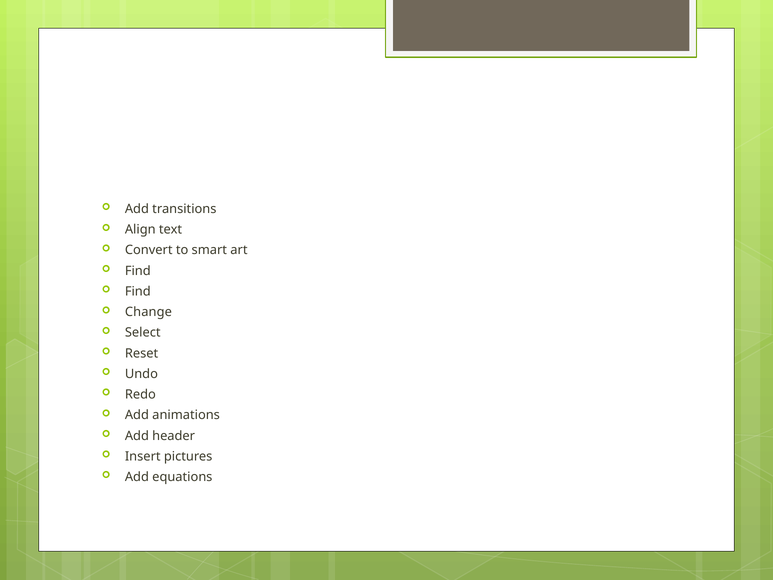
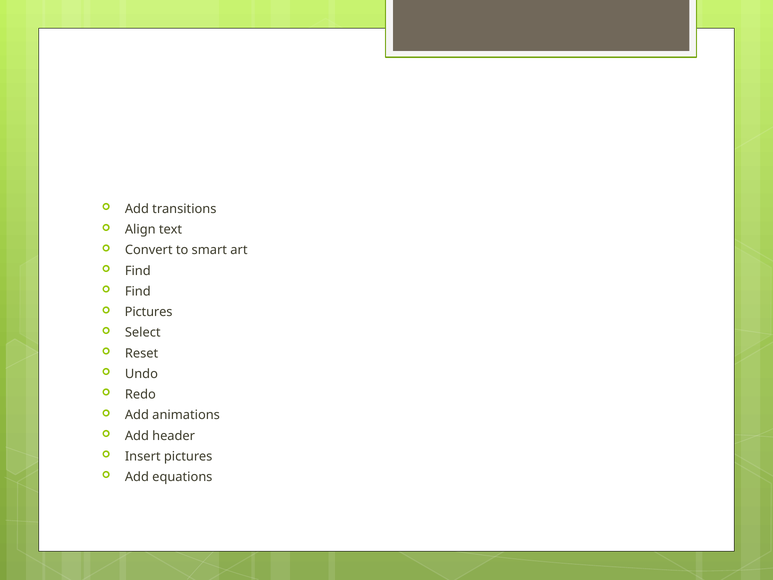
Change: Change -> Pictures (149, 312)
